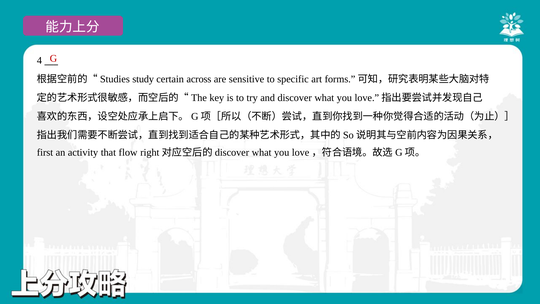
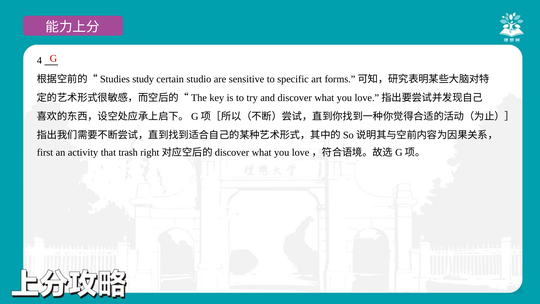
across: across -> studio (199, 79)
flow: flow -> trash (128, 152)
